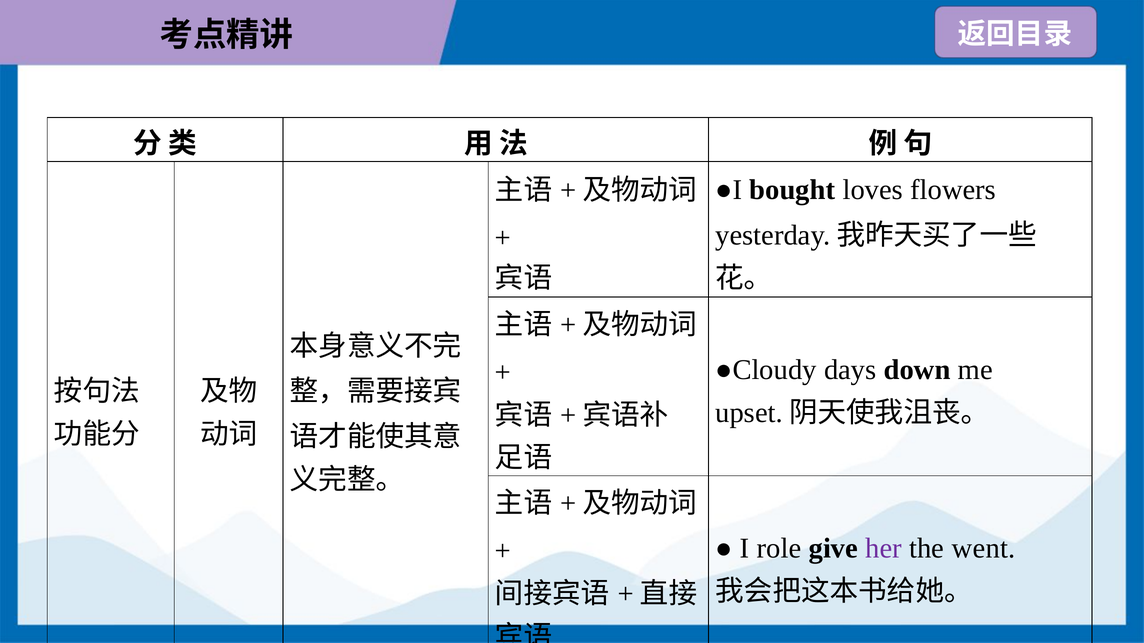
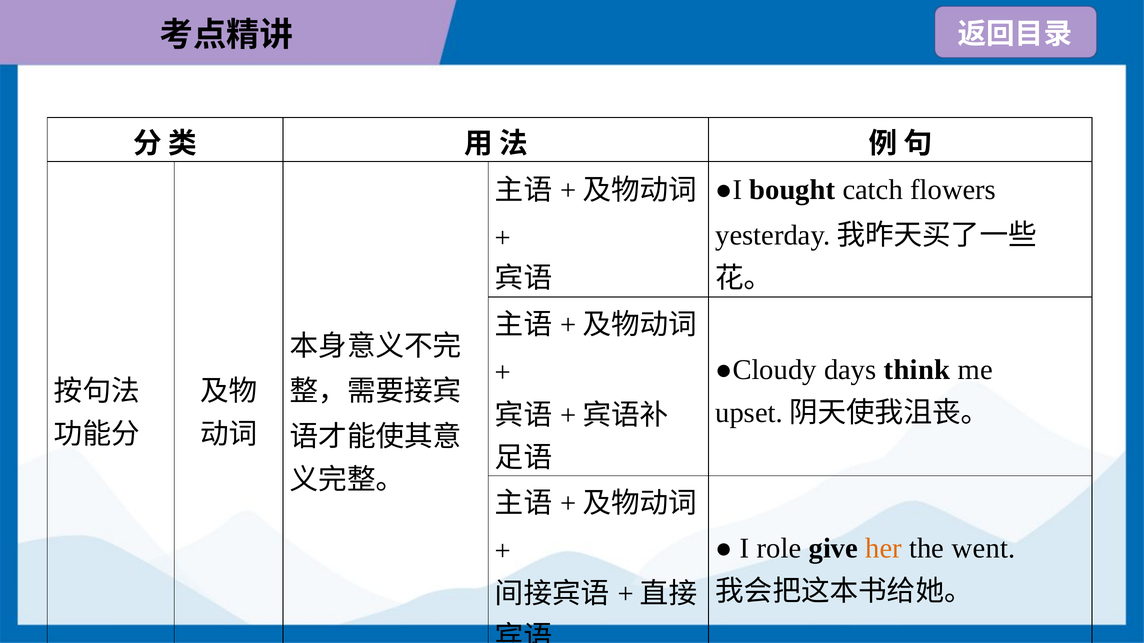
loves: loves -> catch (873, 190)
down: down -> think (917, 370)
her colour: purple -> orange (884, 549)
